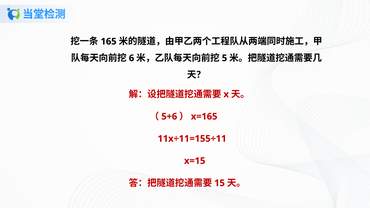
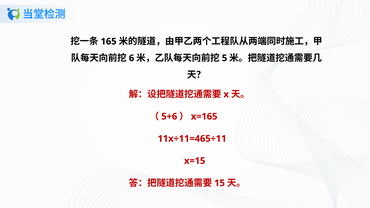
11x÷11=155÷11: 11x÷11=155÷11 -> 11x÷11=465÷11 (192, 139)
